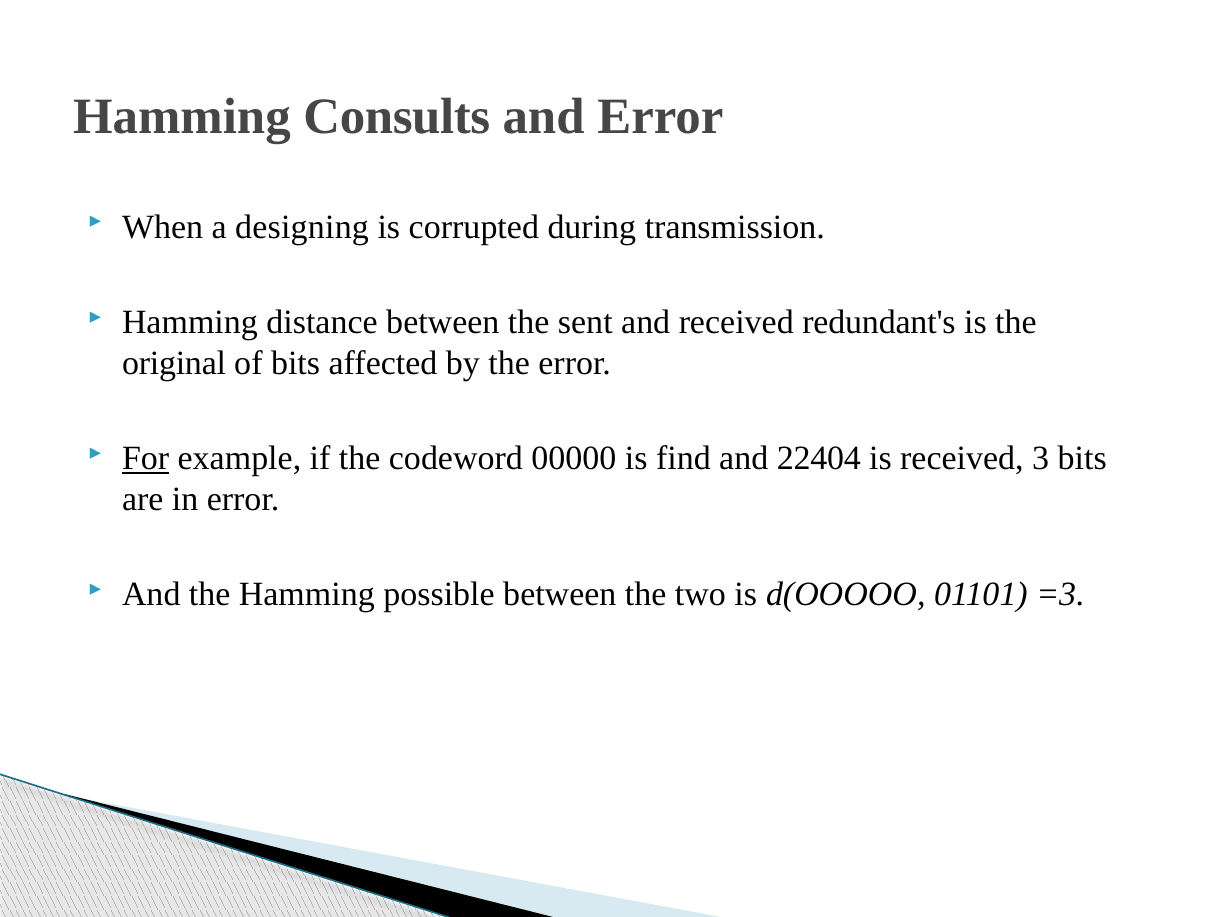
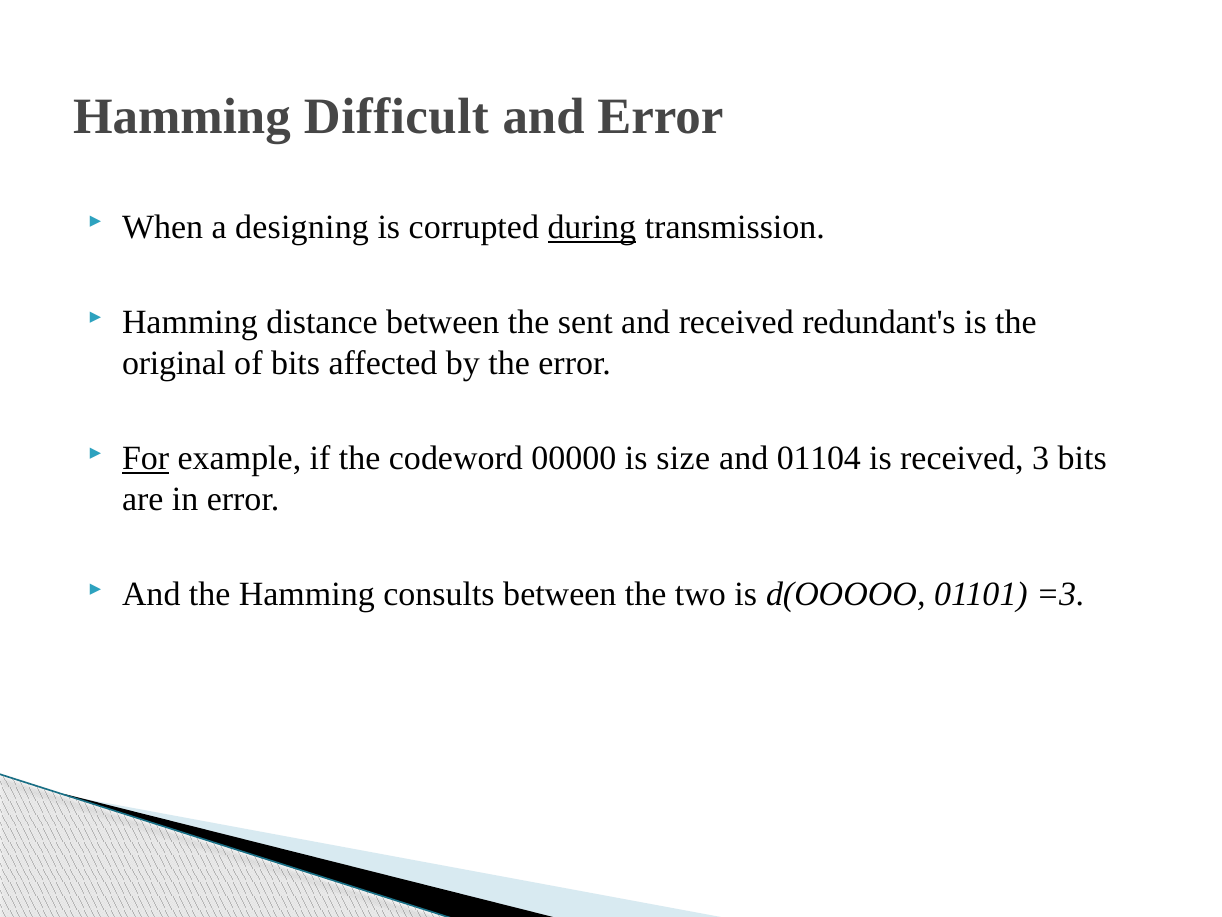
Consults: Consults -> Difficult (396, 117)
during underline: none -> present (592, 227)
find: find -> size (683, 458)
22404: 22404 -> 01104 (819, 458)
possible: possible -> consults (439, 594)
